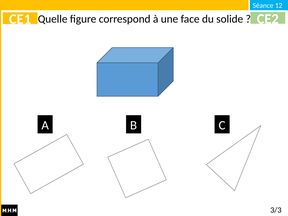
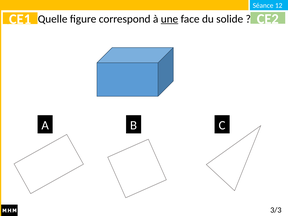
une underline: none -> present (169, 19)
